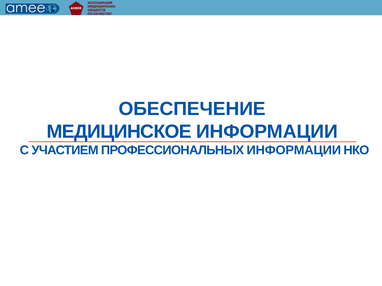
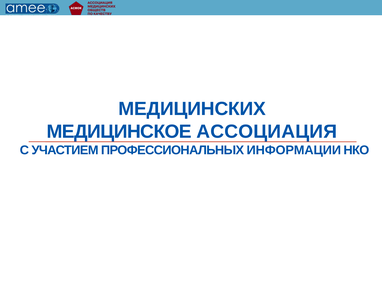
ОБЕСПЕЧЕНИЕ: ОБЕСПЕЧЕНИЕ -> МЕДИЦИНСКИХ (192, 109)
МЕДИЦИНСКОЕ ИНФОРМАЦИИ: ИНФОРМАЦИИ -> АССОЦИАЦИЯ (267, 132)
